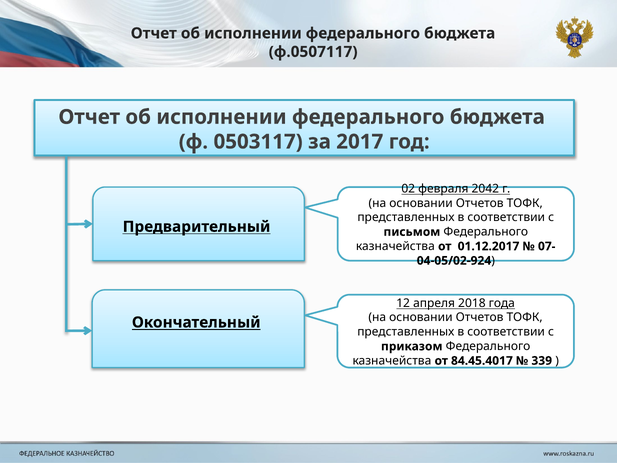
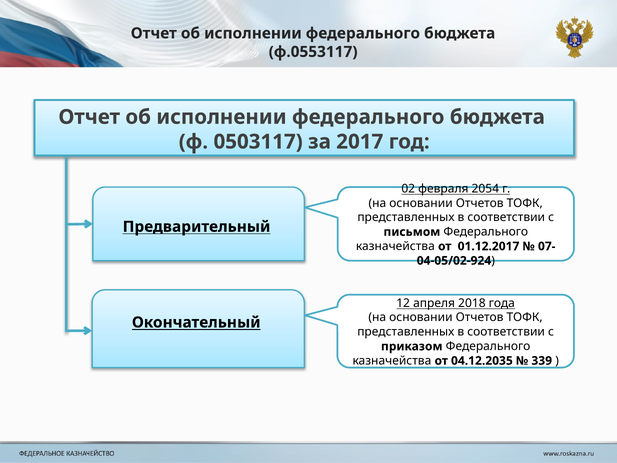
ф.0507117: ф.0507117 -> ф.0553117 (313, 52)
2042: 2042 -> 2054 (485, 189)
84.45.4017: 84.45.4017 -> 04.12.2035 (482, 361)
